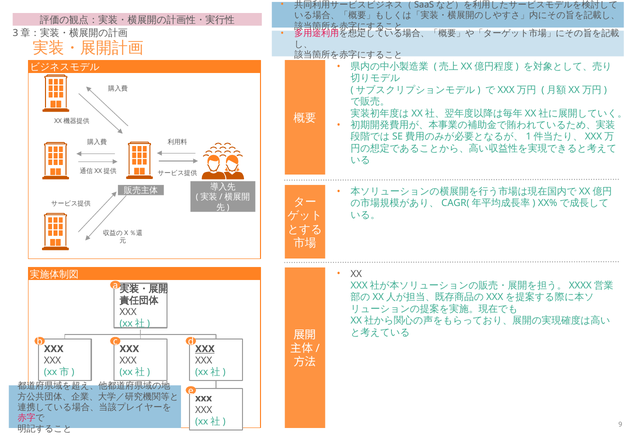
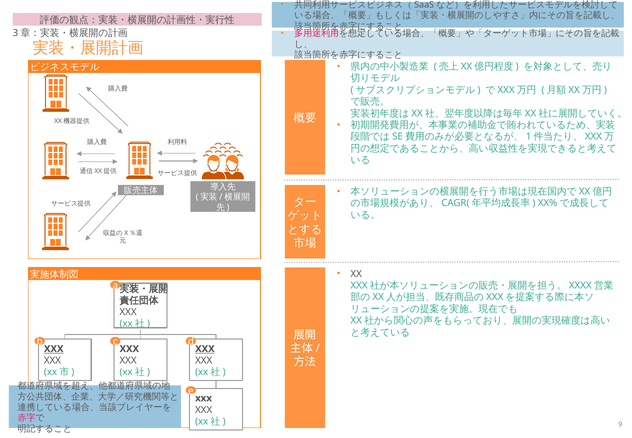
XXX underline: none -> present (54, 348)
